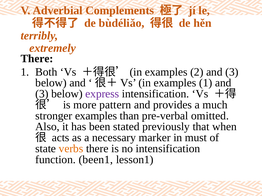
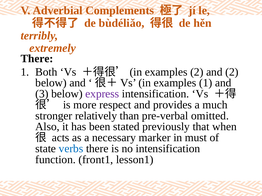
2 and 3: 3 -> 2 (232, 72)
pattern: pattern -> respect (115, 105)
stronger examples: examples -> relatively (96, 116)
verbs colour: orange -> blue (71, 149)
been1: been1 -> front1 (96, 160)
